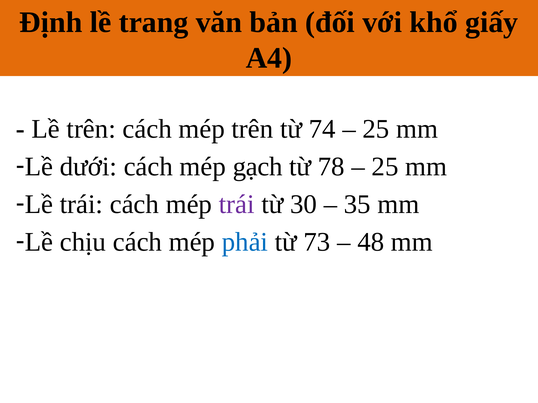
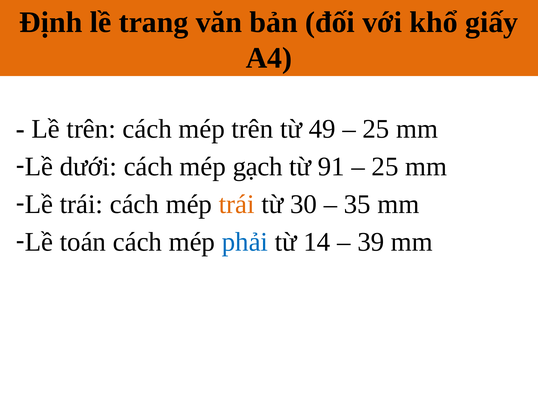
74: 74 -> 49 (322, 129)
78: 78 -> 91 (331, 167)
trái colour: purple -> orange (237, 205)
chịu: chịu -> toán (83, 242)
73: 73 -> 14 (317, 242)
48: 48 -> 39 (371, 242)
